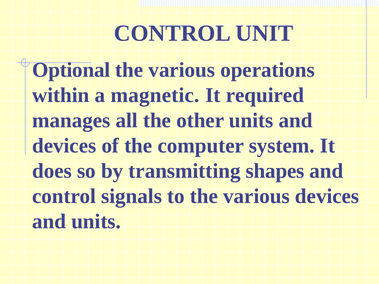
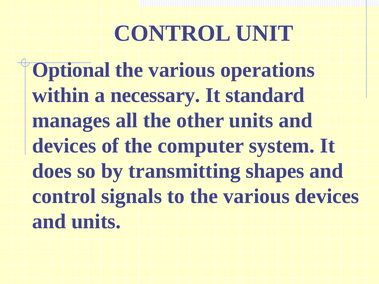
magnetic: magnetic -> necessary (155, 95)
required: required -> standard (265, 95)
